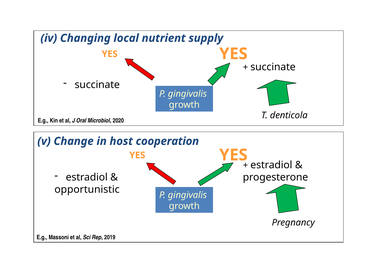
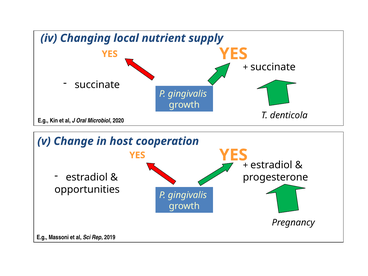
opportunistic: opportunistic -> opportunities (87, 190)
